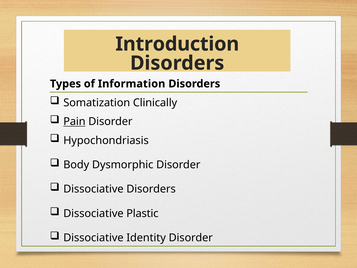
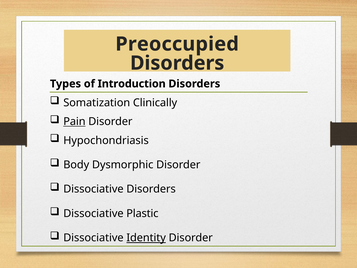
Introduction: Introduction -> Preoccupied (177, 44)
Information: Information -> Introduction (132, 84)
Identity underline: none -> present (146, 238)
